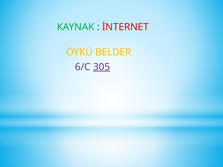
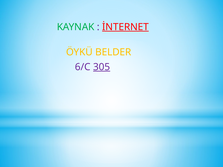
İNTERNET underline: none -> present (125, 27)
